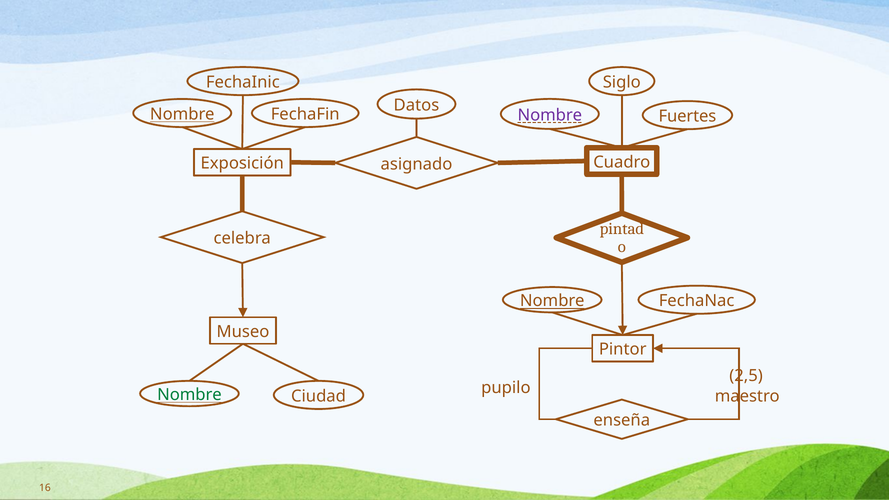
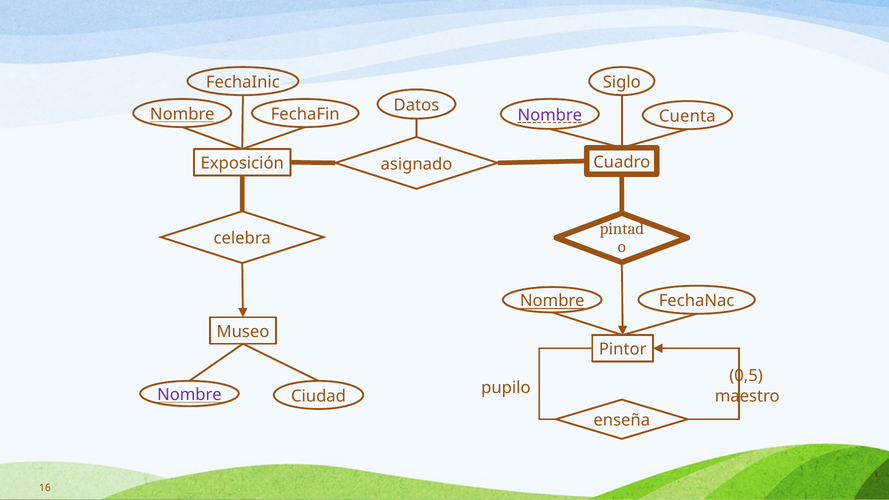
Fuertes: Fuertes -> Cuenta (687, 116)
2,5: 2,5 -> 0,5 (746, 376)
Nombre colour: green -> purple (189, 395)
